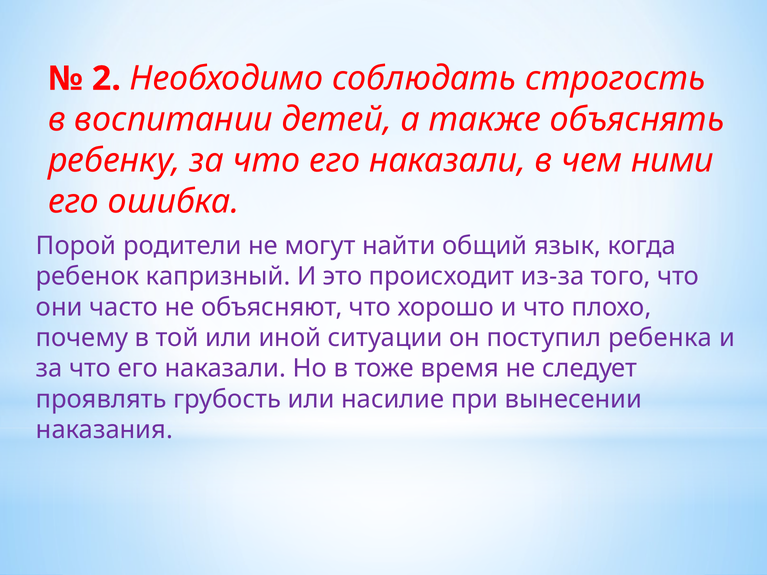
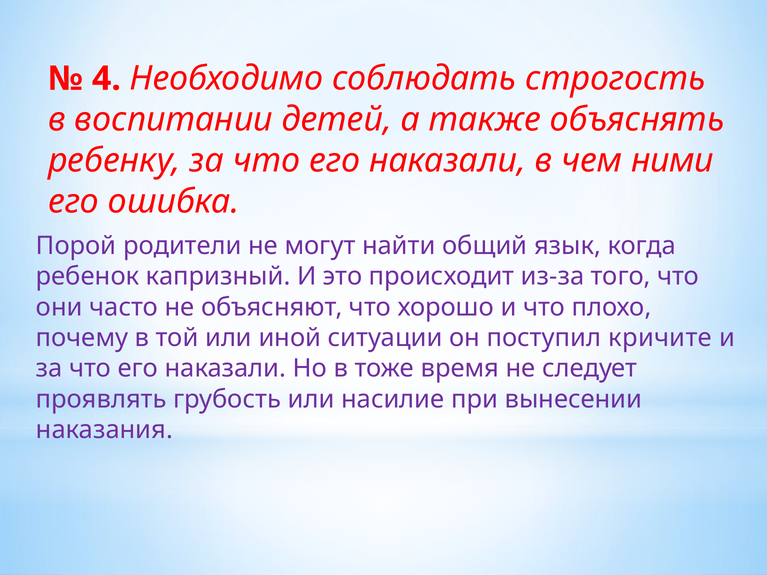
2: 2 -> 4 (106, 79)
ребенка: ребенка -> кричите (660, 338)
